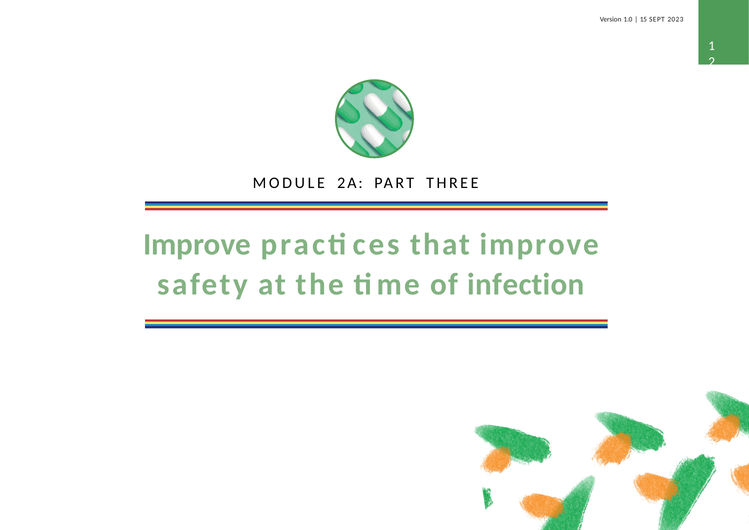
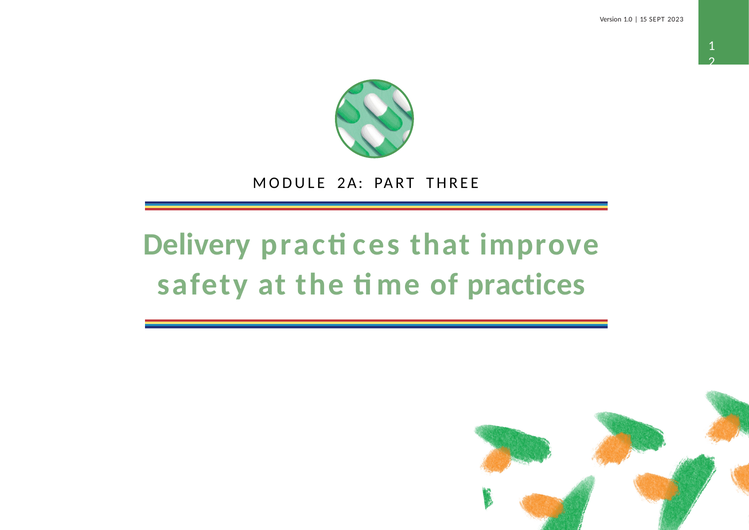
Improve: Improve -> Delivery (197, 244)
of infection: infection -> practices (526, 284)
